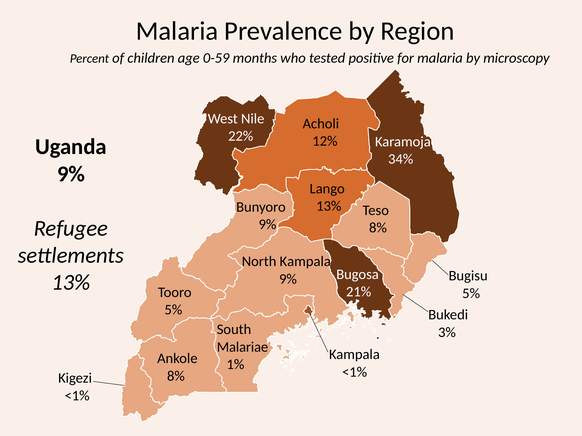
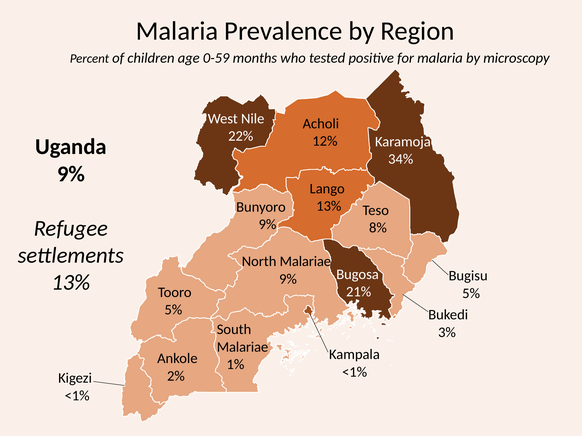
North Kampala: Kampala -> Malariae (305, 262)
8%: 8% -> 2% (176, 376)
